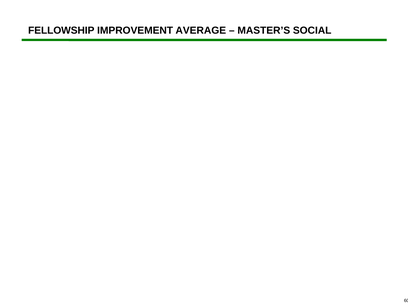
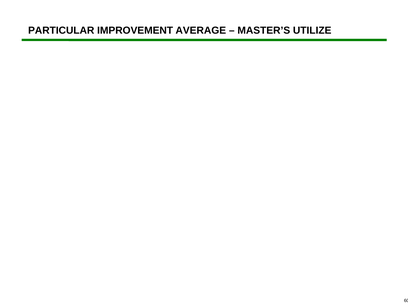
FELLOWSHIP: FELLOWSHIP -> PARTICULAR (61, 30)
SOCIAL: SOCIAL -> UTILIZE (312, 30)
